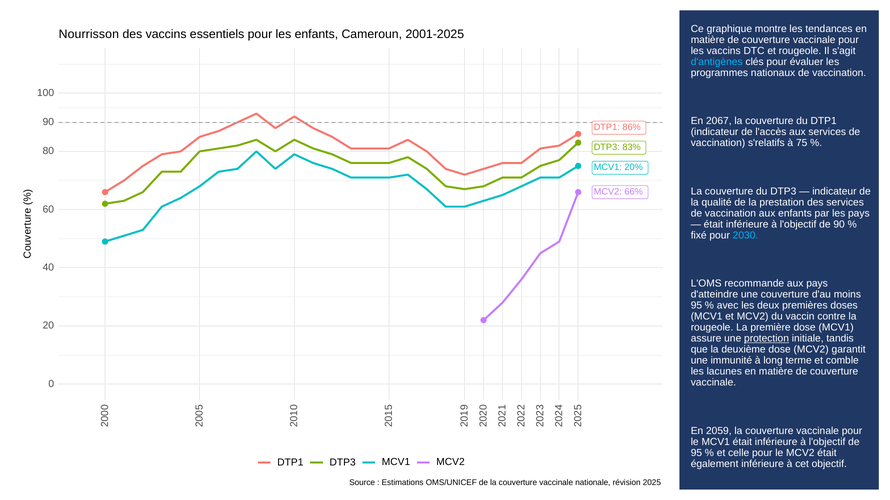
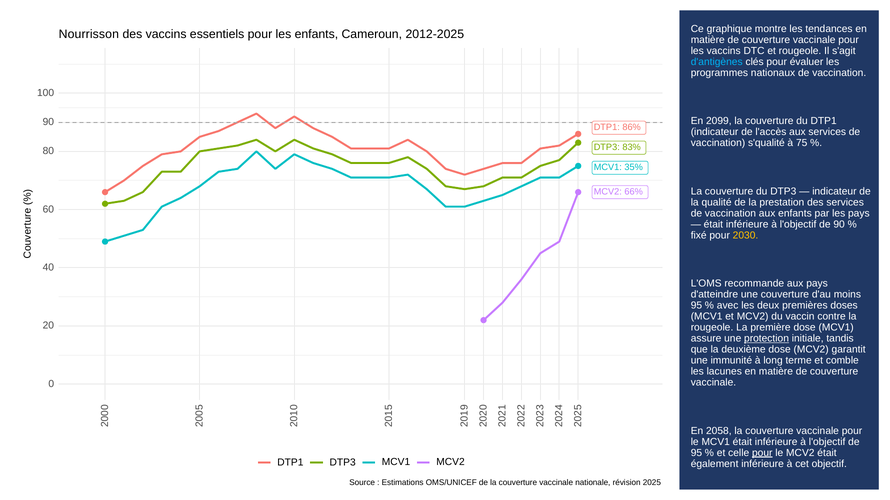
2001-2025: 2001-2025 -> 2012-2025 (435, 34)
2067: 2067 -> 2099 (719, 121)
s'relatifs: s'relatifs -> s'qualité (766, 143)
20%: 20% -> 35% (634, 168)
2030 colour: light blue -> yellow (746, 235)
2059: 2059 -> 2058 (719, 431)
pour underline: none -> present (762, 453)
